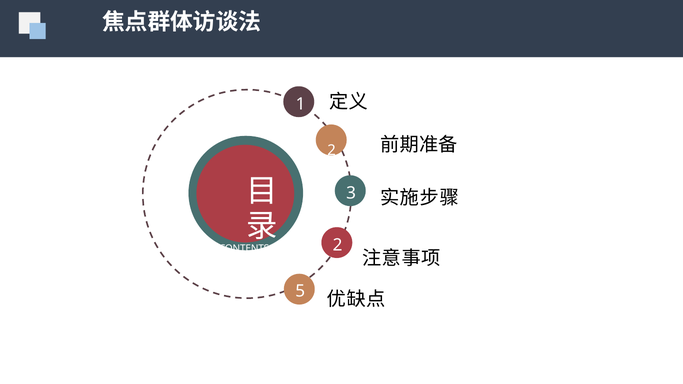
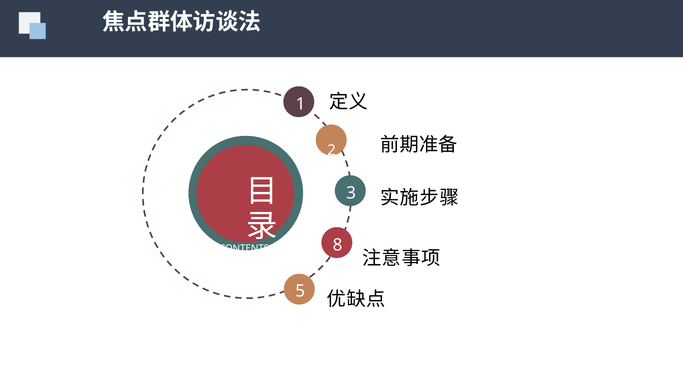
CONTENTS 2: 2 -> 8 (338, 245)
